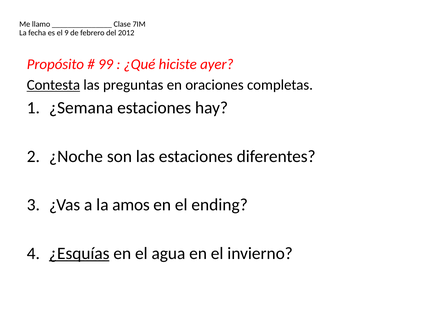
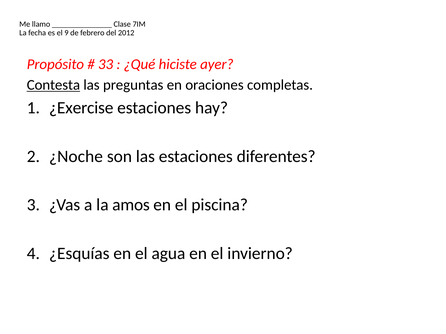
99: 99 -> 33 (106, 64)
¿Semana: ¿Semana -> ¿Exercise (81, 108)
ending: ending -> piscina (220, 205)
¿Esquías underline: present -> none (79, 254)
